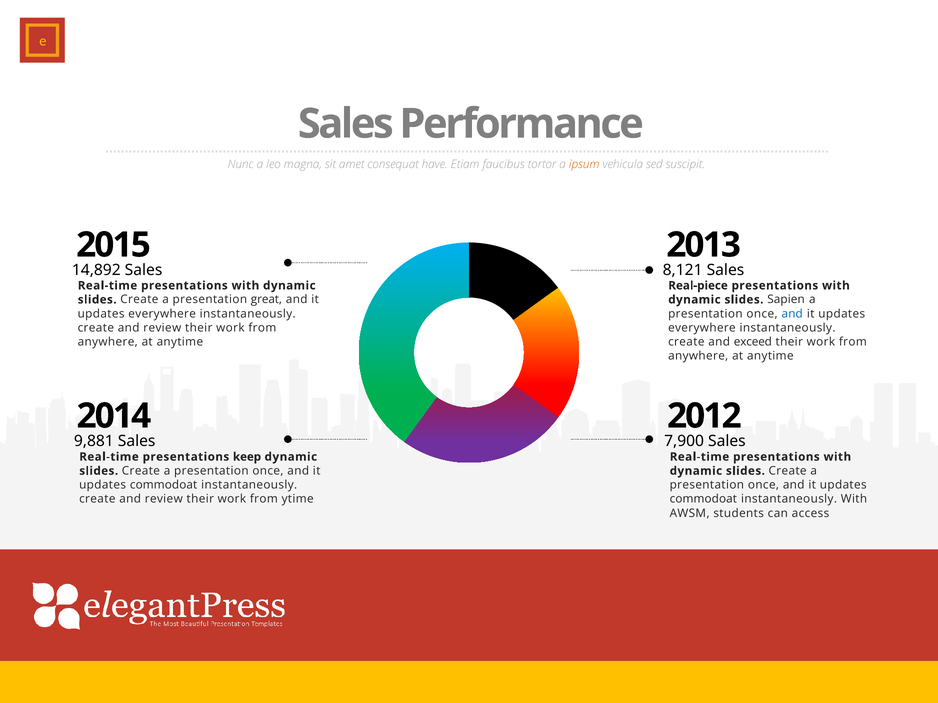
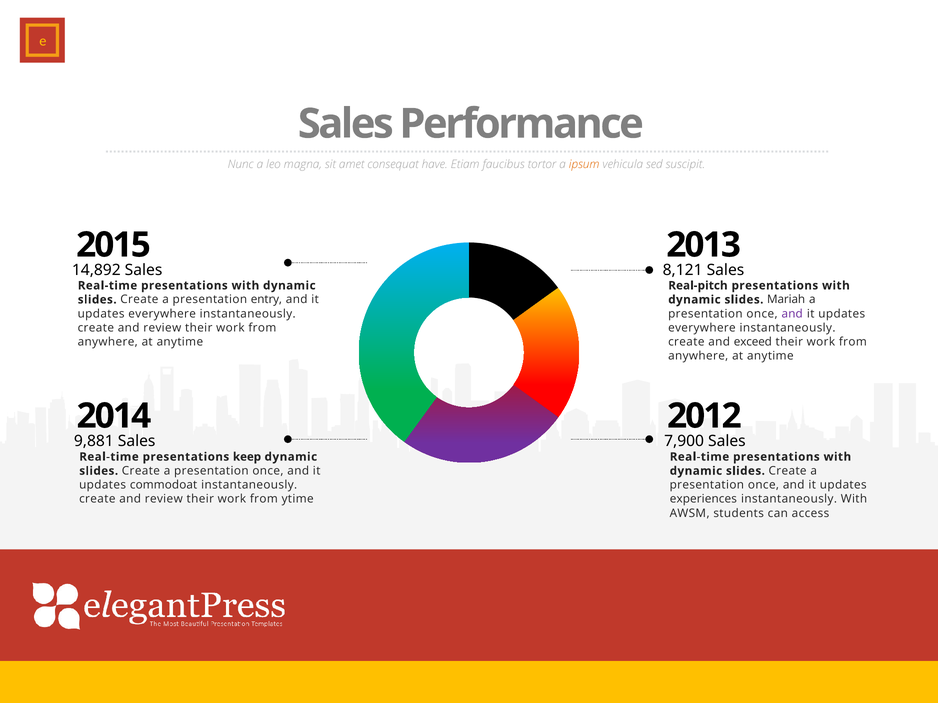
Real-piece: Real-piece -> Real-pitch (698, 286)
great: great -> entry (266, 300)
Sapien: Sapien -> Mariah (786, 300)
and colour: blue -> purple (792, 314)
commodoat: commodoat -> experiences (703, 499)
